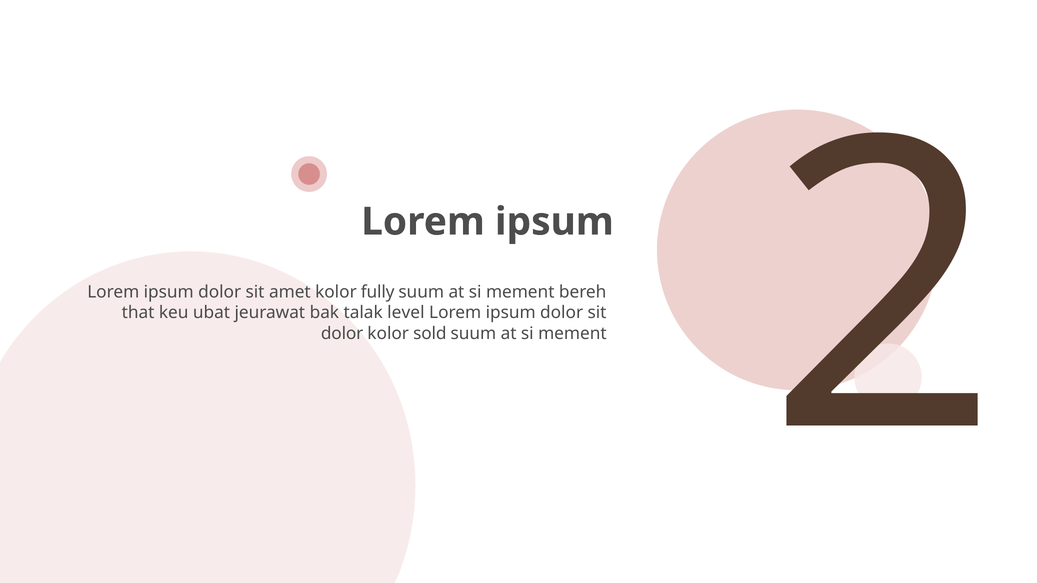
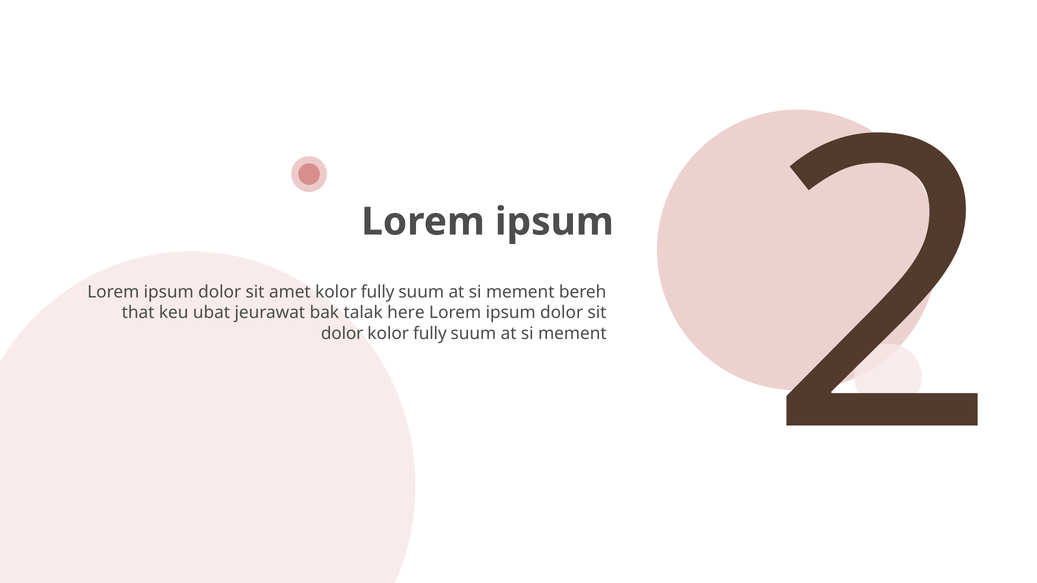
level: level -> here (406, 313)
sold: sold -> fully (430, 334)
